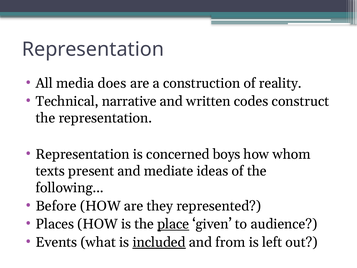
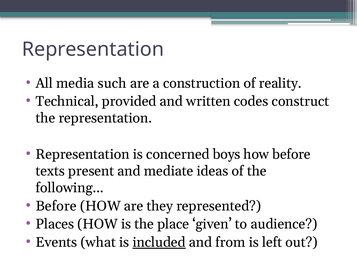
does: does -> such (112, 83)
narrative: narrative -> provided (129, 101)
how whom: whom -> before (292, 154)
place underline: present -> none (173, 224)
